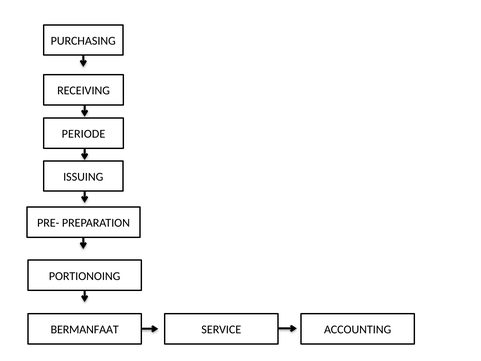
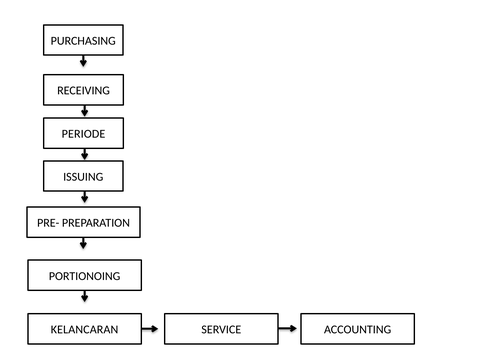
BERMANFAAT: BERMANFAAT -> KELANCARAN (85, 329)
